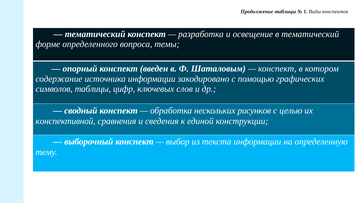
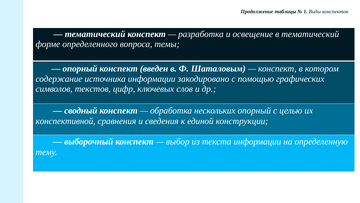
символов таблицы: таблицы -> текстов (93, 89)
нескольких рисунков: рисунков -> опорный (254, 110)
